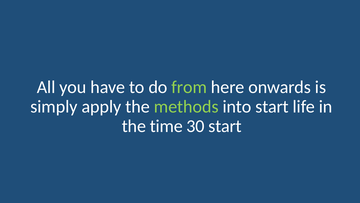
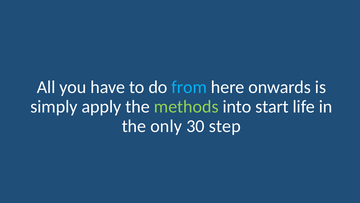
from colour: light green -> light blue (189, 87)
time: time -> only (166, 126)
30 start: start -> step (225, 126)
